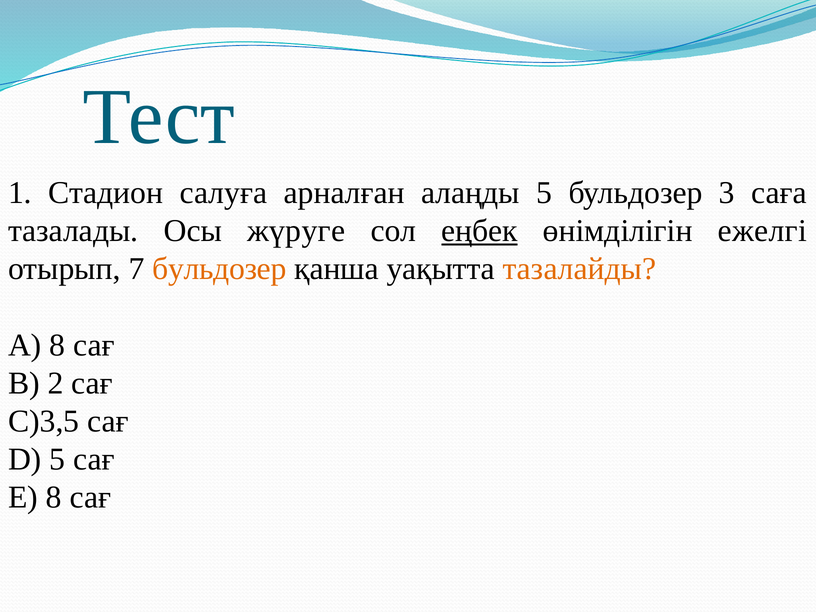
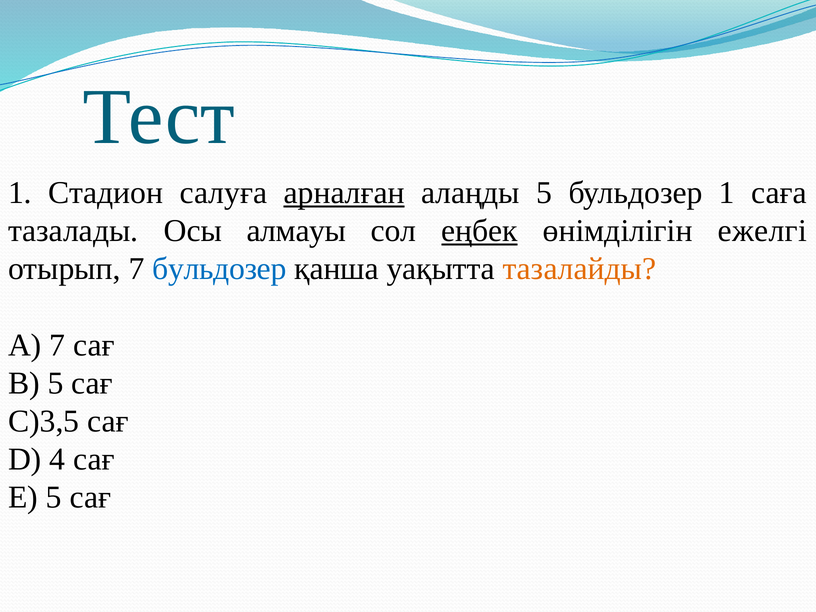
арналған underline: none -> present (344, 193)
бульдозер 3: 3 -> 1 (727, 193)
жүруге: жүруге -> алмауы (296, 231)
бульдозер colour: orange -> blue (219, 269)
A 8: 8 -> 7 (57, 345)
B 2: 2 -> 5 (56, 383)
D 5: 5 -> 4 (57, 459)
E 8: 8 -> 5 (54, 498)
